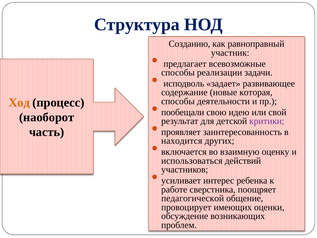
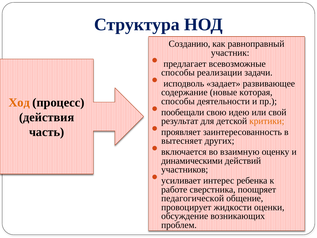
наоборот: наоборот -> действия (47, 117)
критики colour: purple -> orange (267, 121)
находится: находится -> вытесняет (182, 141)
использоваться: использоваться -> динамическими (192, 161)
имеющих: имеющих -> жидкости (233, 207)
